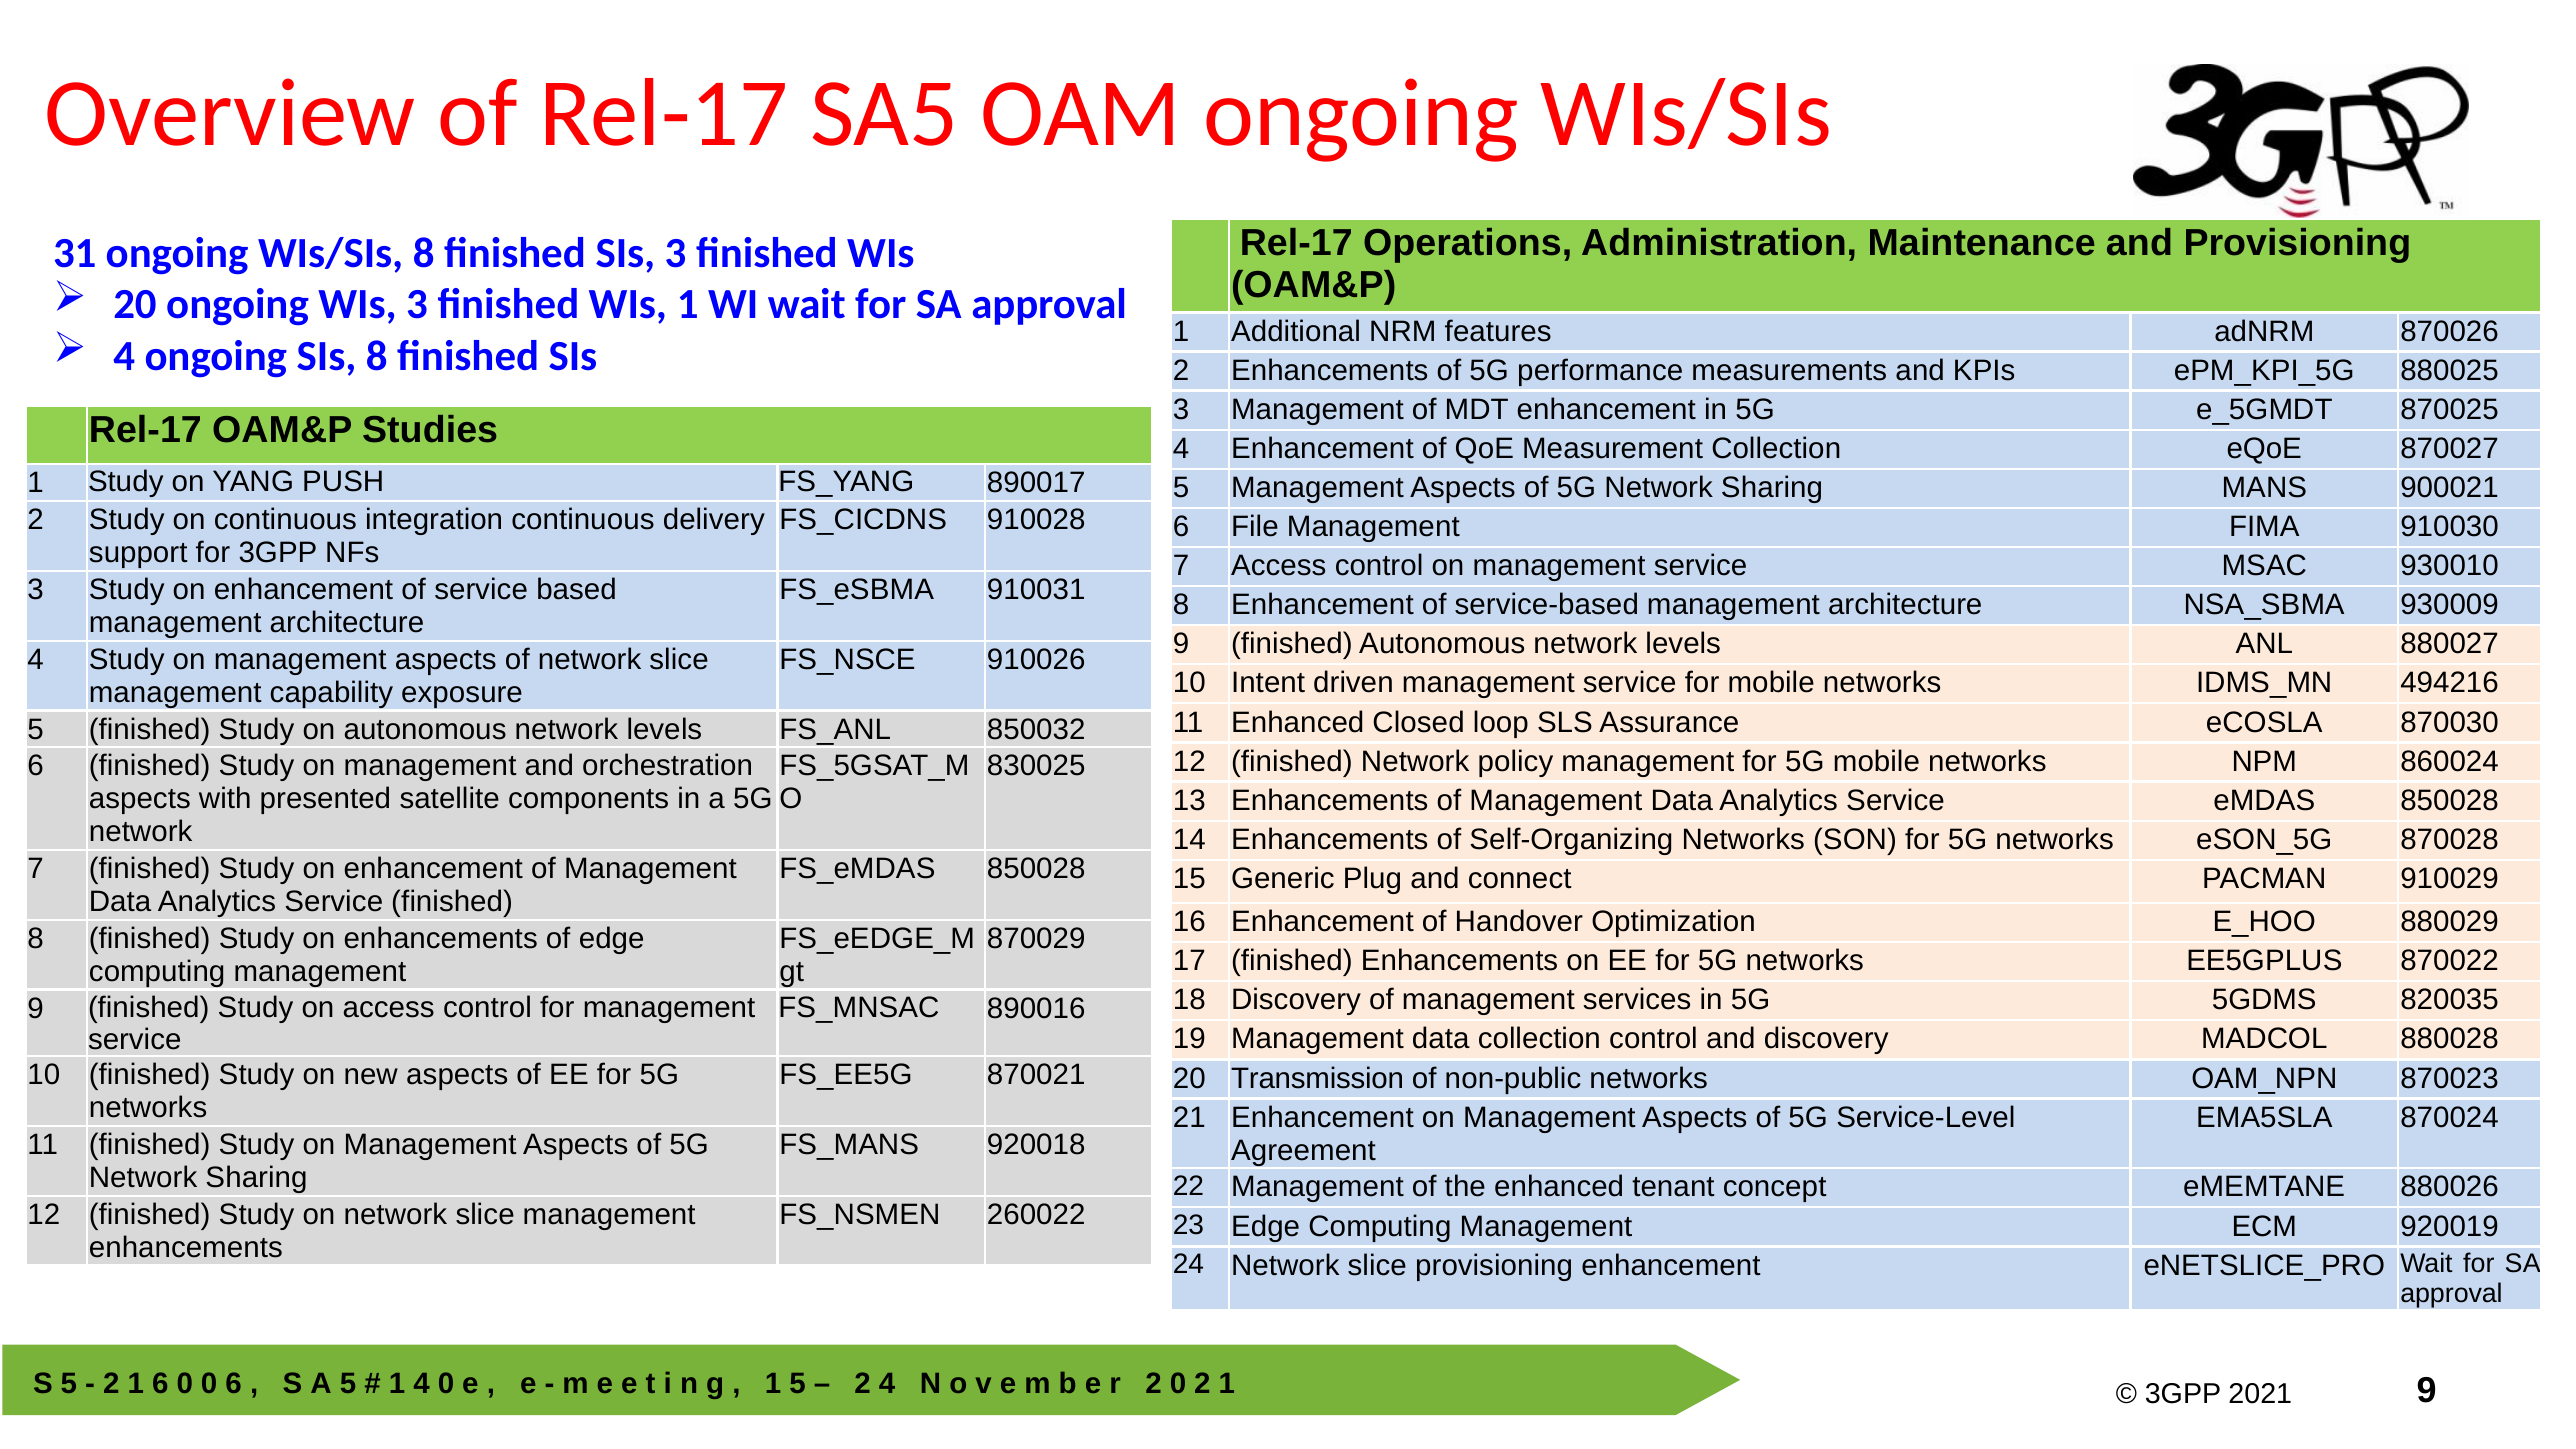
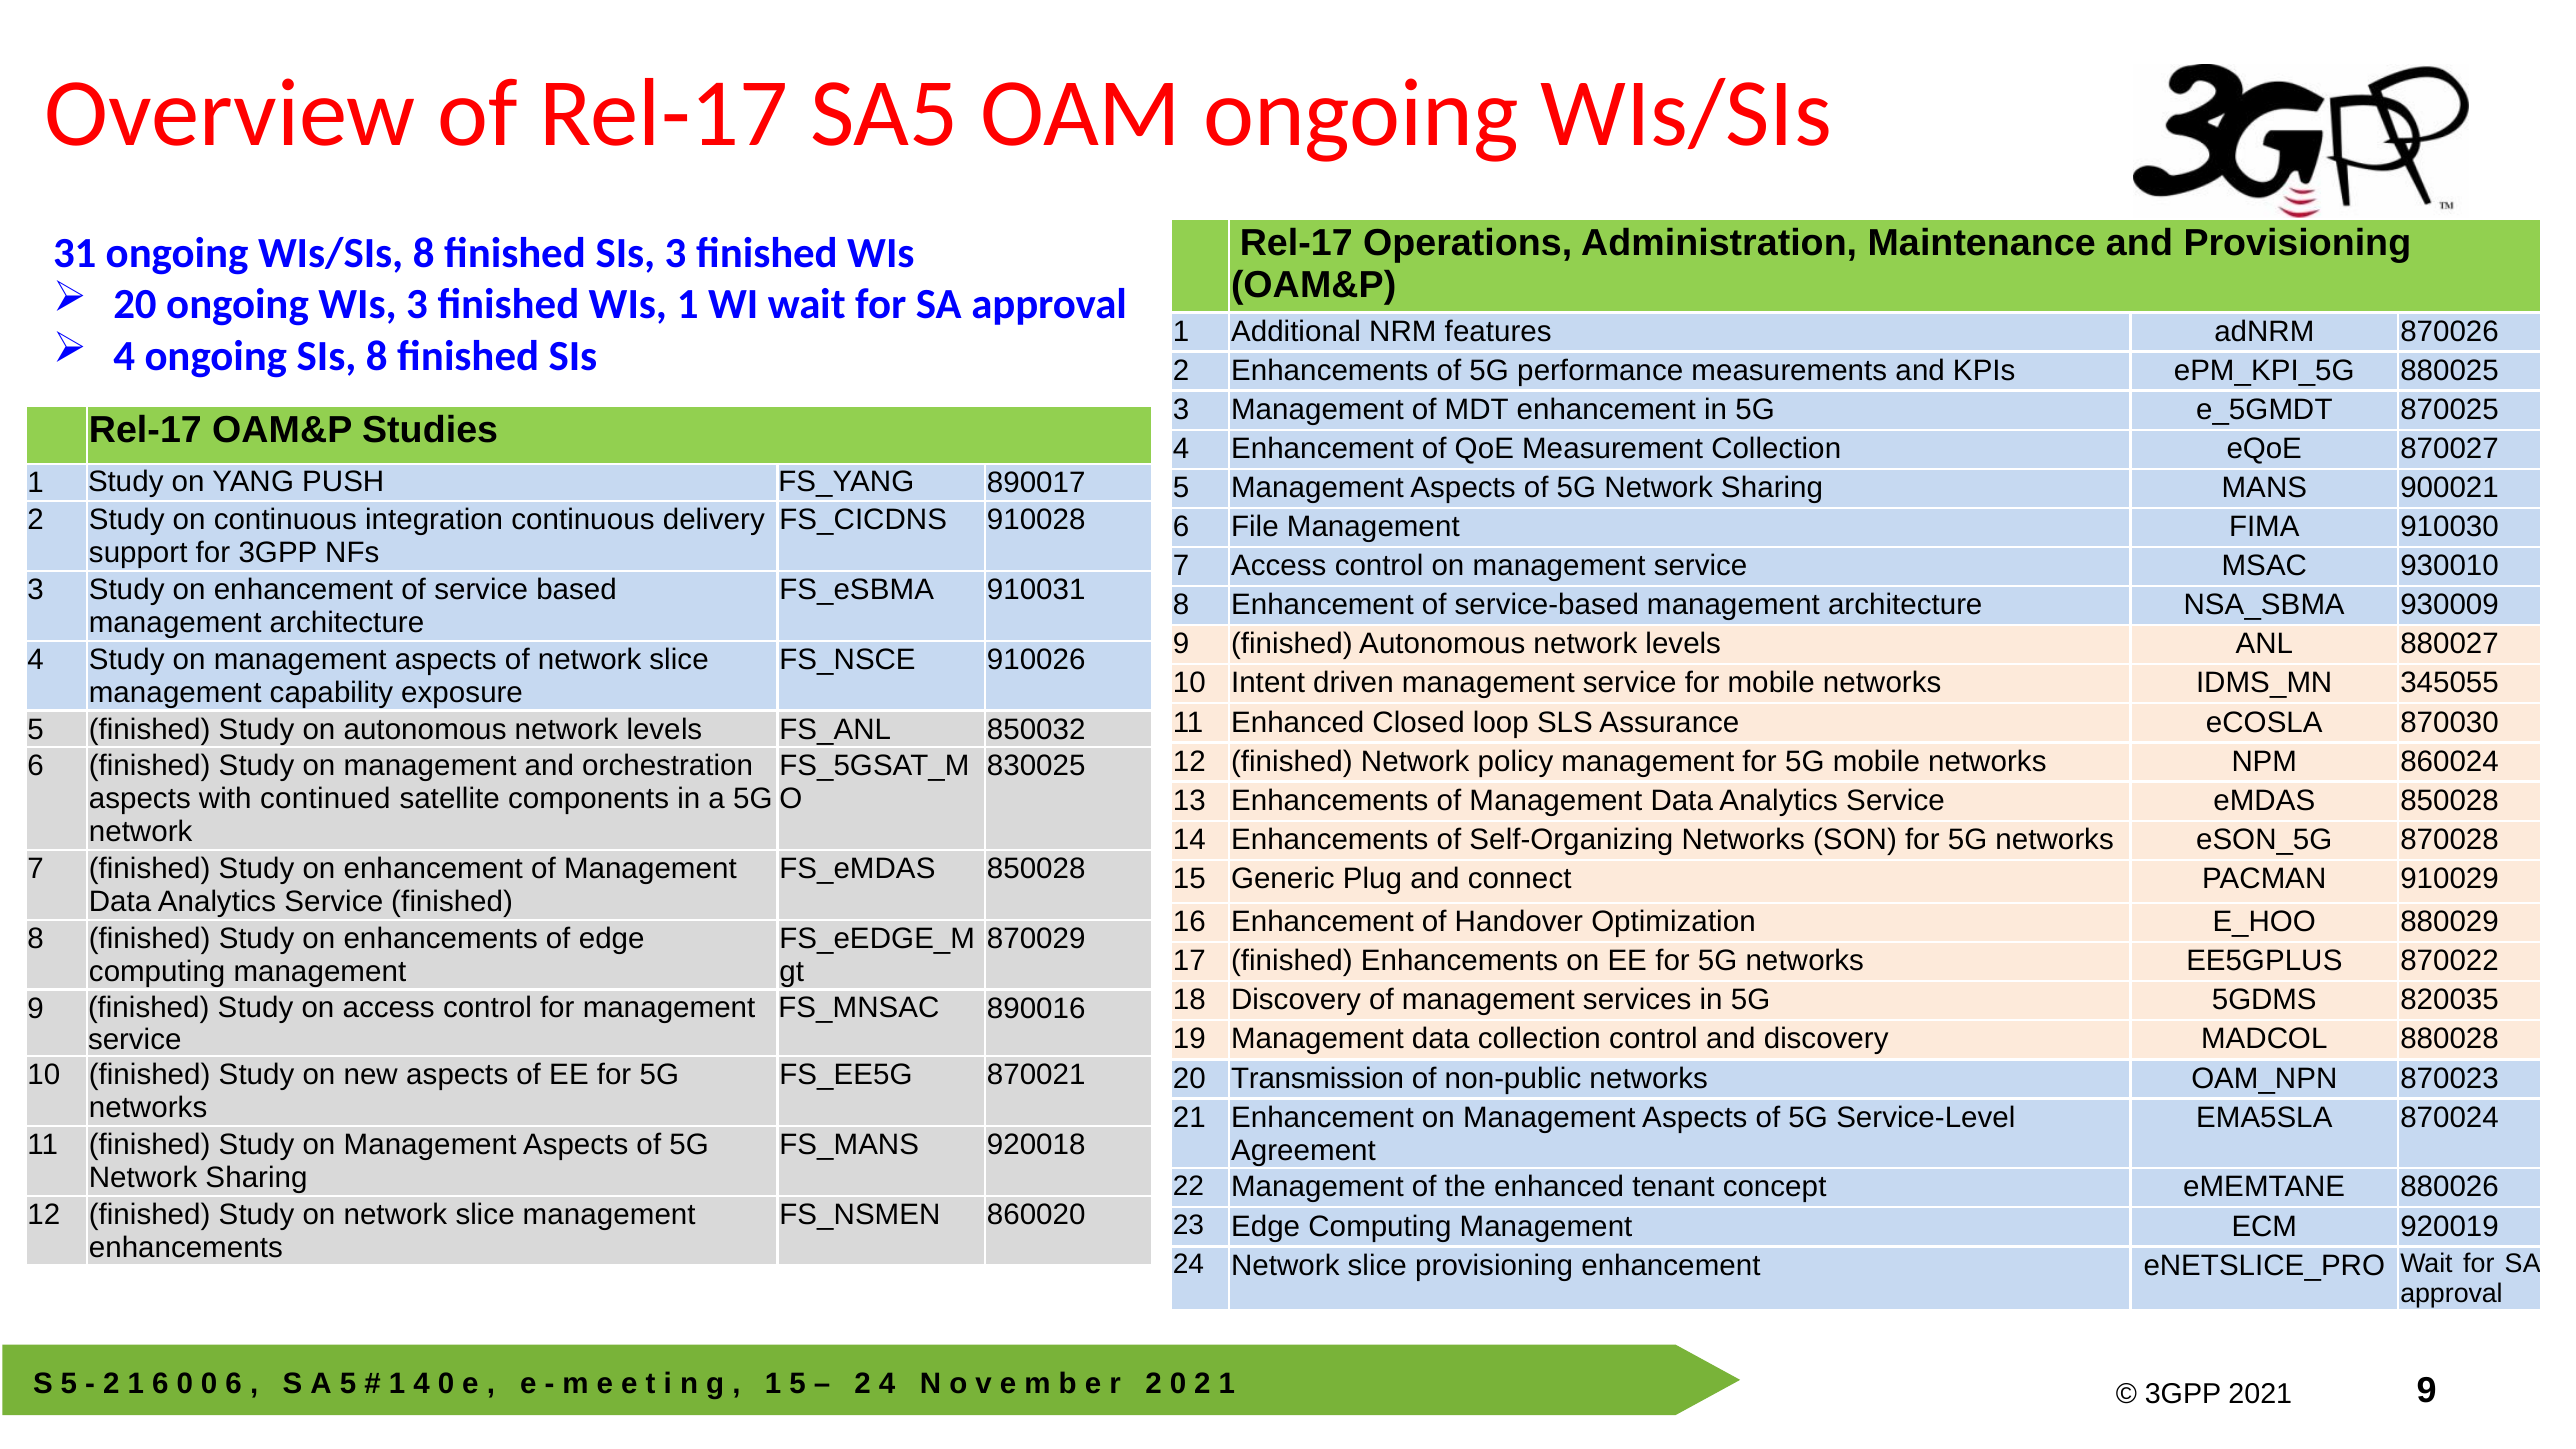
494216: 494216 -> 345055 (2450, 683)
presented: presented -> continued (325, 799)
260022: 260022 -> 860020 (1036, 1215)
